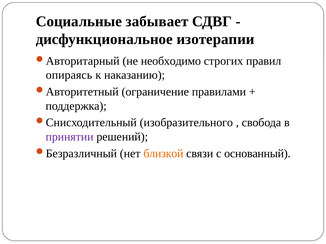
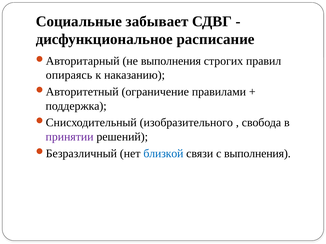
изотерапии: изотерапии -> расписание (216, 39)
не необходимо: необходимо -> выполнения (171, 61)
близкой colour: orange -> blue (163, 154)
с основанный: основанный -> выполнения (257, 154)
